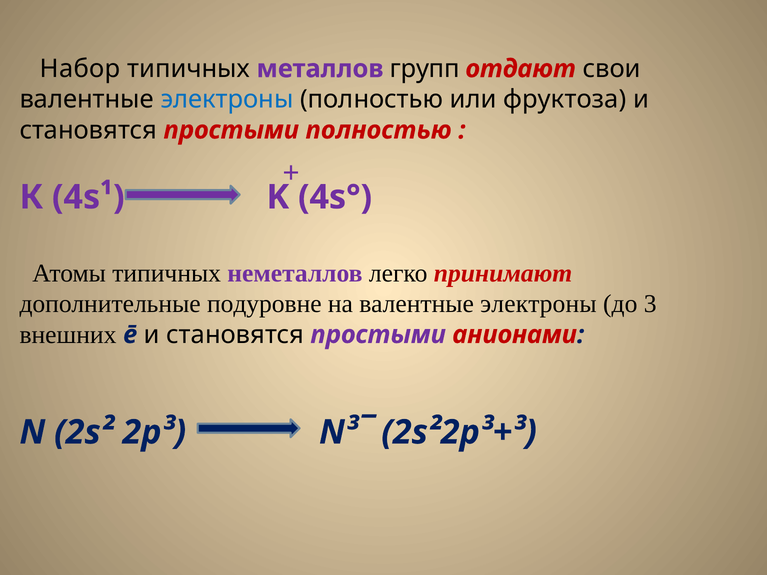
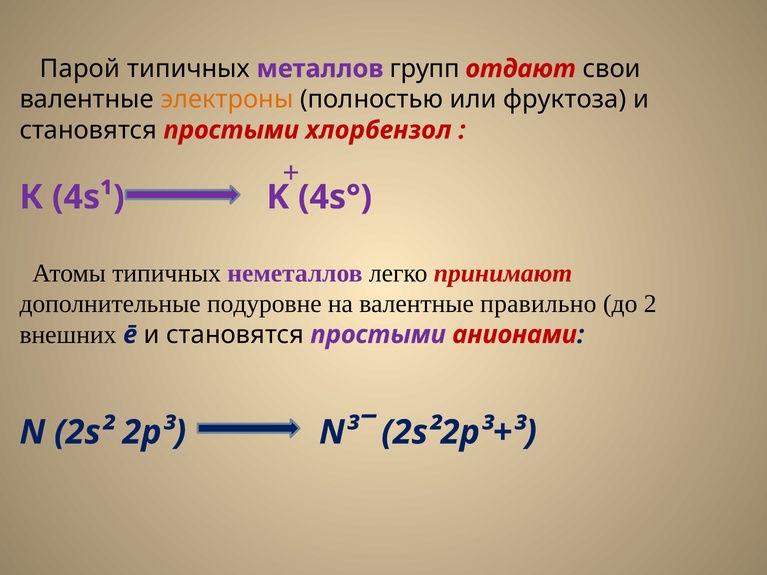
Набор: Набор -> Парой (80, 69)
электроны colour: blue -> orange (227, 100)
простыми полностью: полностью -> хлорбензол (379, 130)
на валентные электроны: электроны -> правильно (538, 304)
3: 3 -> 2 (650, 304)
